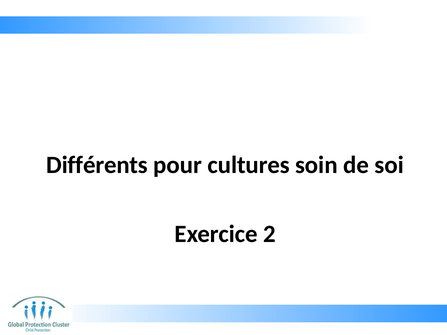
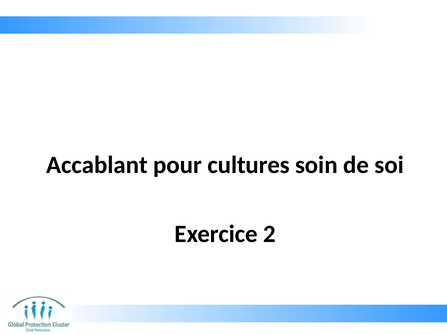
Différents: Différents -> Accablant (97, 165)
